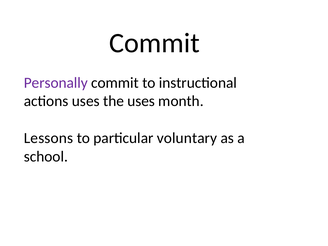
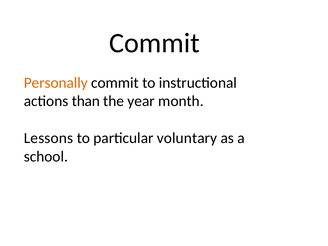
Personally colour: purple -> orange (56, 83)
actions uses: uses -> than (86, 101)
the uses: uses -> year (141, 101)
